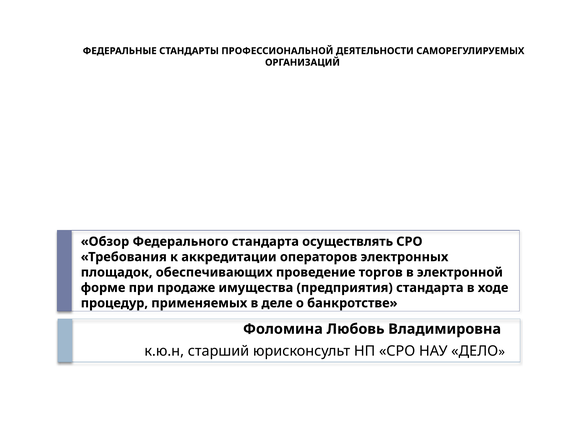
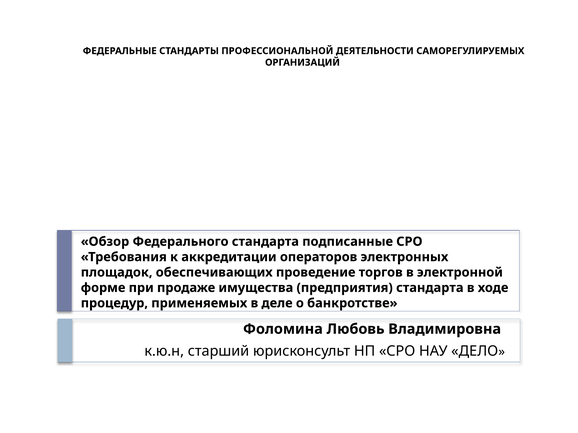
осуществлять: осуществлять -> подписанные (348, 242)
